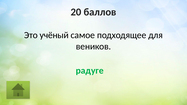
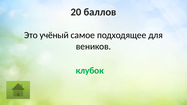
радуге: радуге -> клубок (90, 71)
